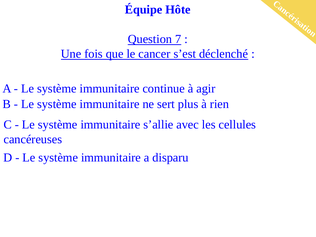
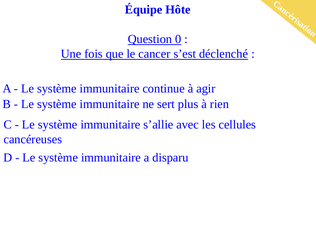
7: 7 -> 0 (178, 39)
